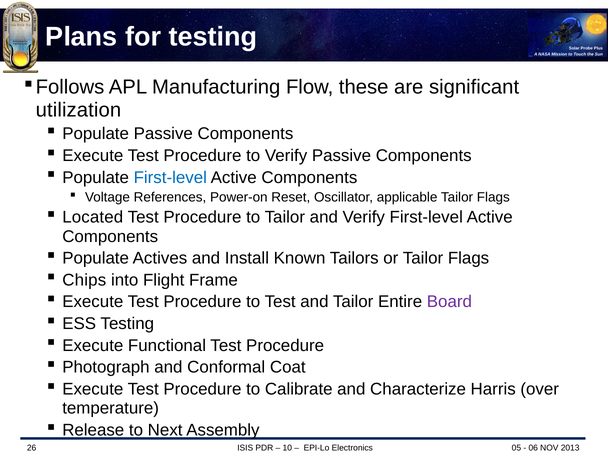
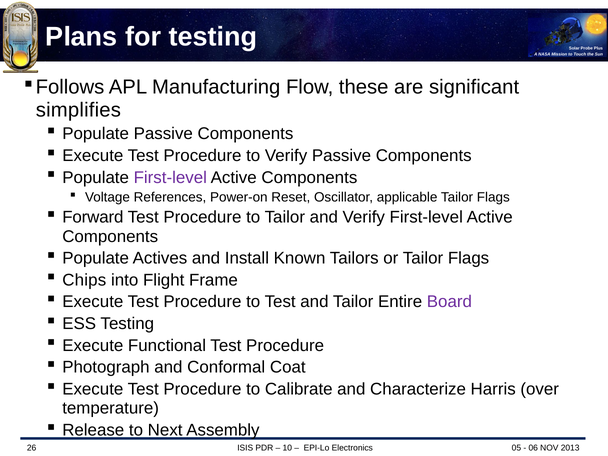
utilization: utilization -> simplifies (78, 110)
First-level colour: blue -> purple (170, 177)
Located: Located -> Forward (93, 217)
